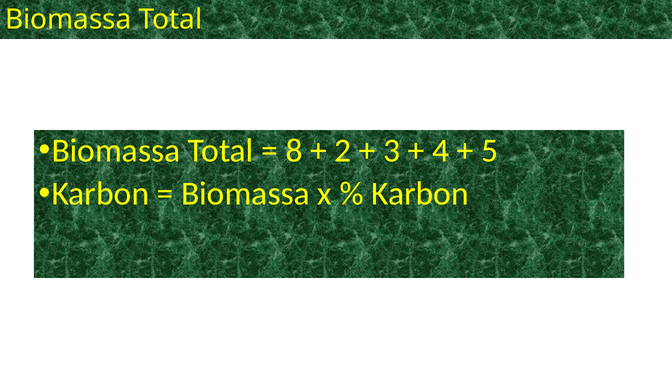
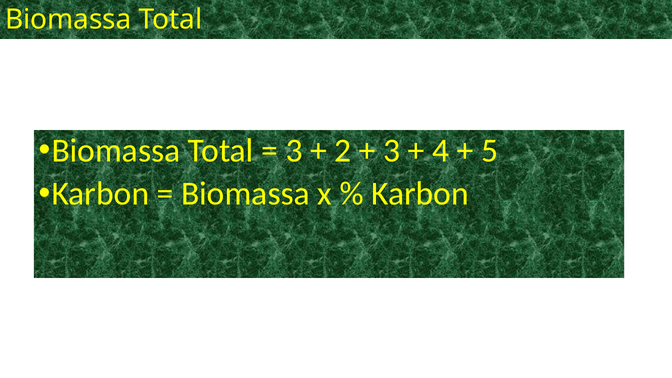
8: 8 -> 3 (294, 151)
